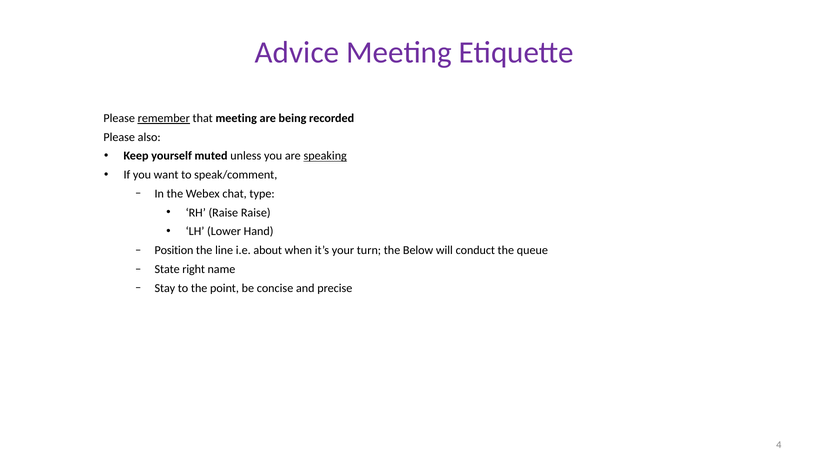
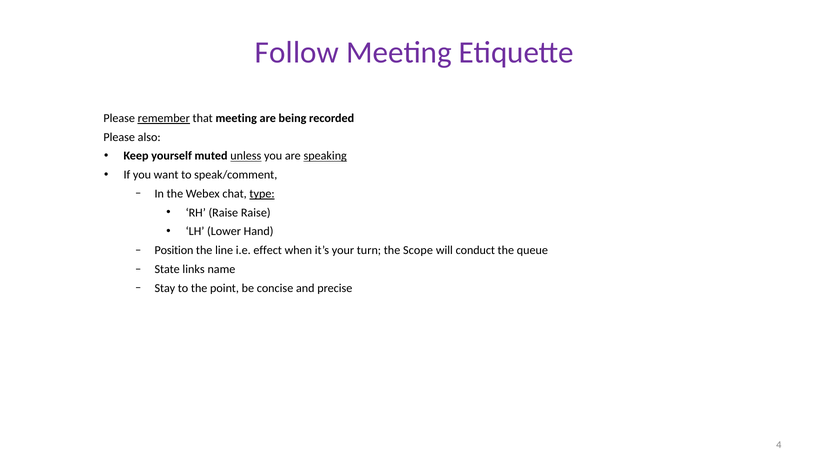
Advice: Advice -> Follow (297, 52)
unless underline: none -> present (246, 156)
type underline: none -> present (262, 194)
about: about -> effect (268, 251)
Below: Below -> Scope (418, 251)
right: right -> links (194, 269)
